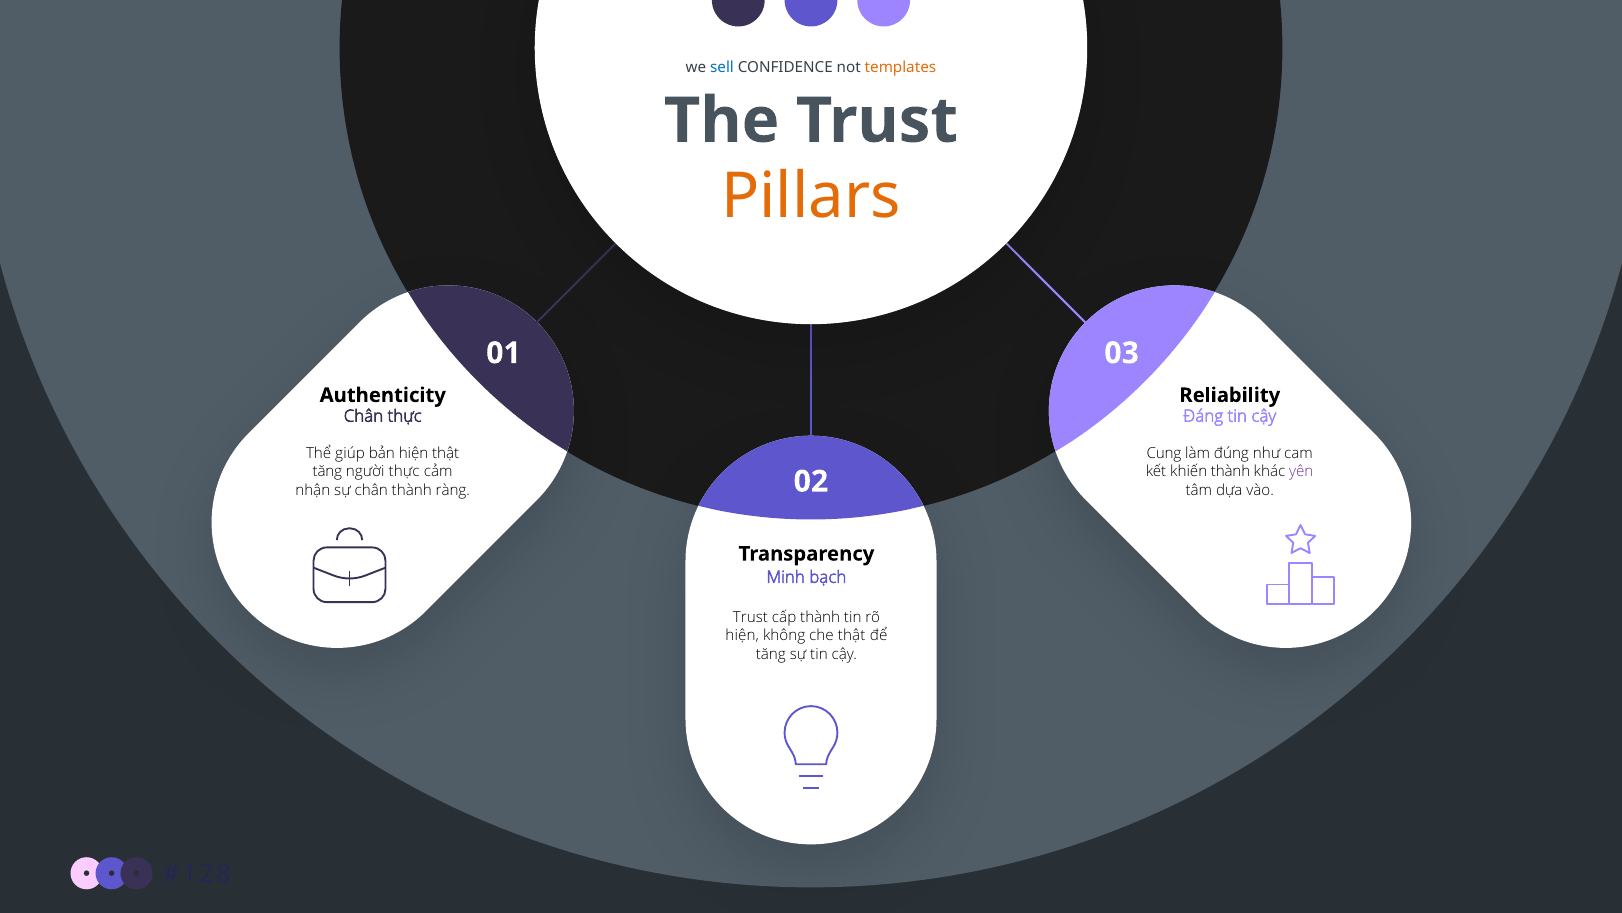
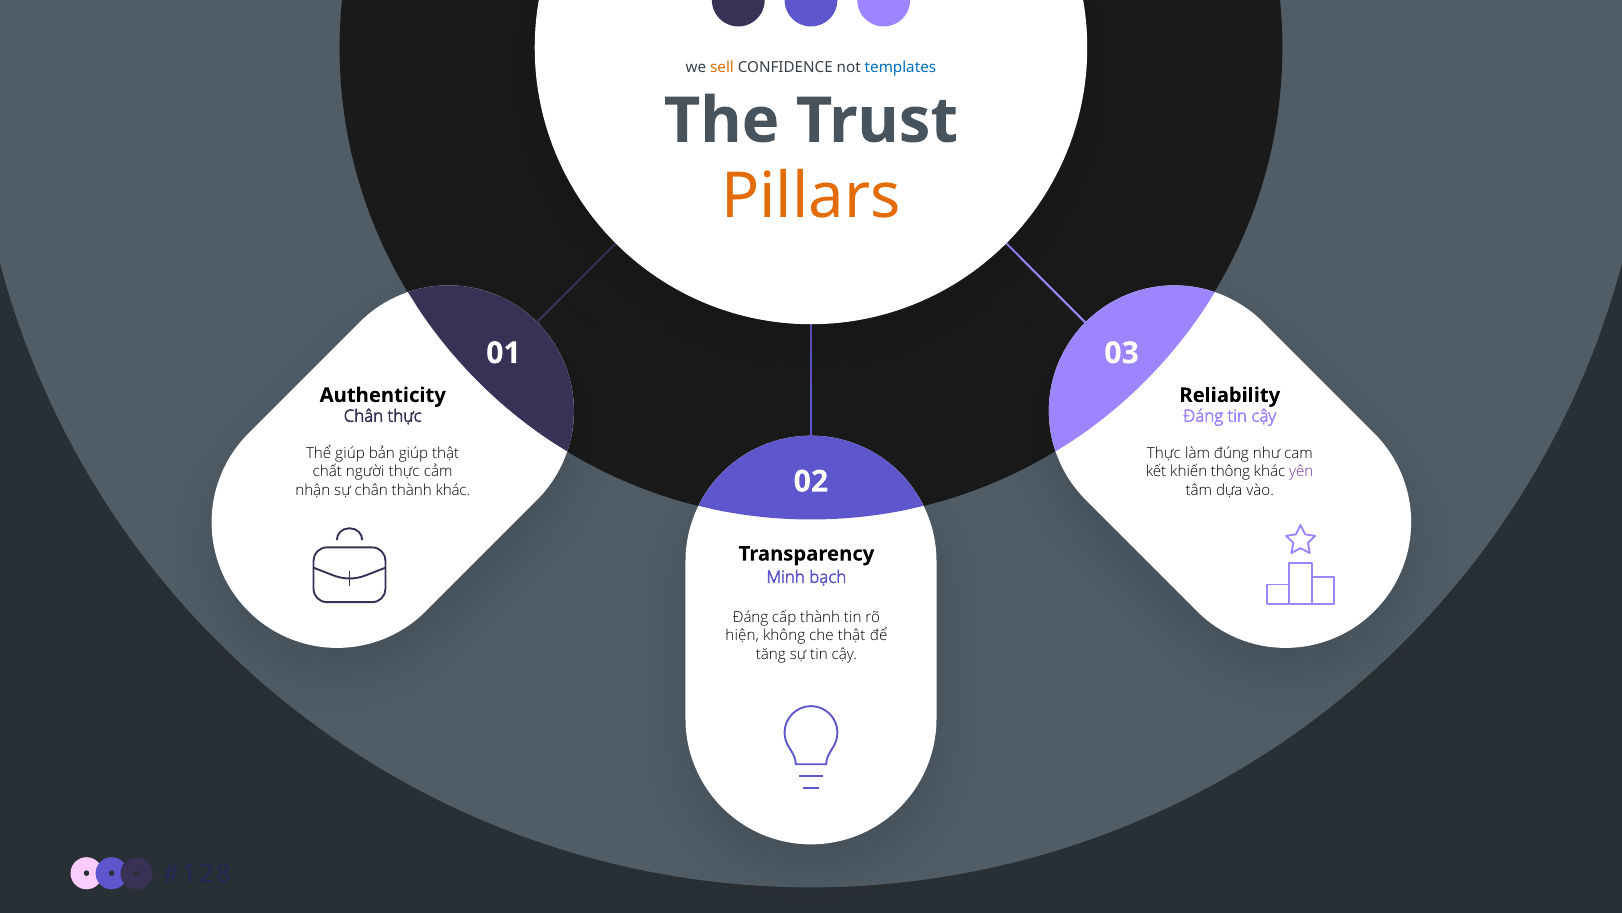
sell colour: blue -> orange (722, 68)
templates colour: orange -> blue (900, 68)
bản hiện: hiện -> giúp (413, 453)
Cung: Cung -> Thực (1164, 453)
tăng: tăng -> chất (327, 472)
khiến thành: thành -> thông (1231, 472)
thành ràng: ràng -> khác (453, 490)
Trust: Trust -> Đáng (750, 617)
